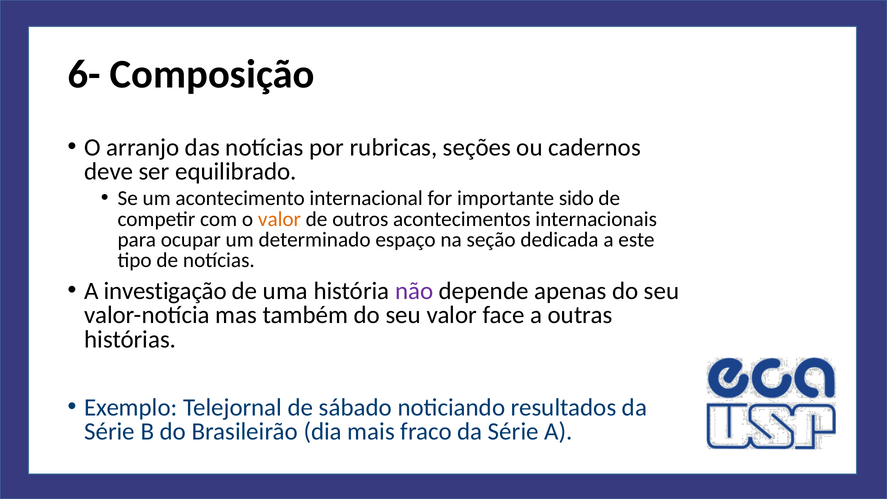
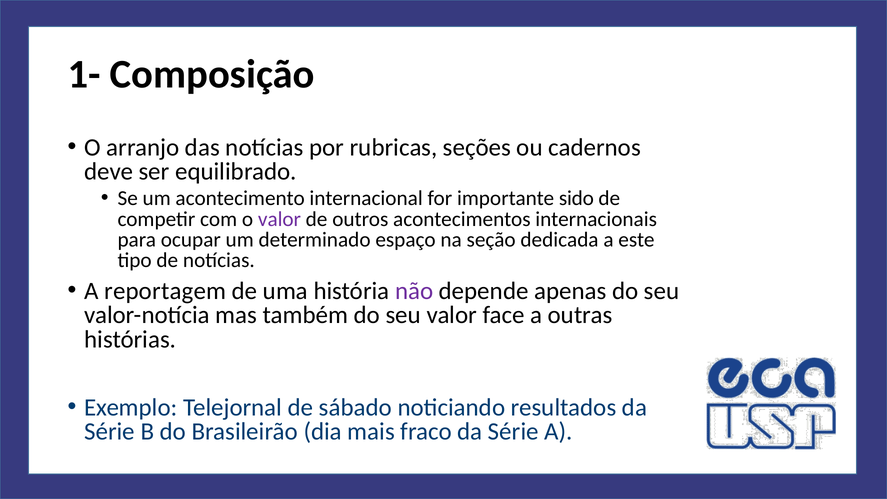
6-: 6- -> 1- (84, 75)
valor colour: orange -> purple (279, 219)
investigação: investigação -> reportagem (165, 291)
